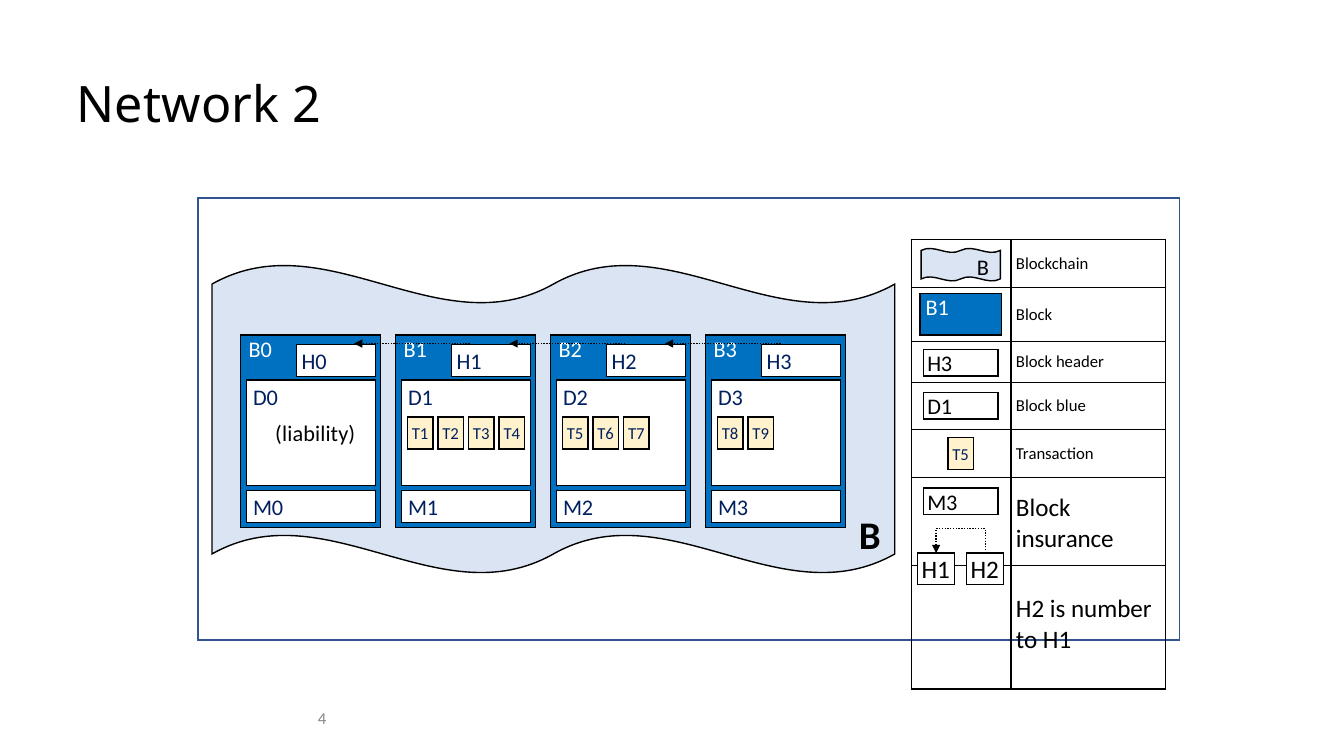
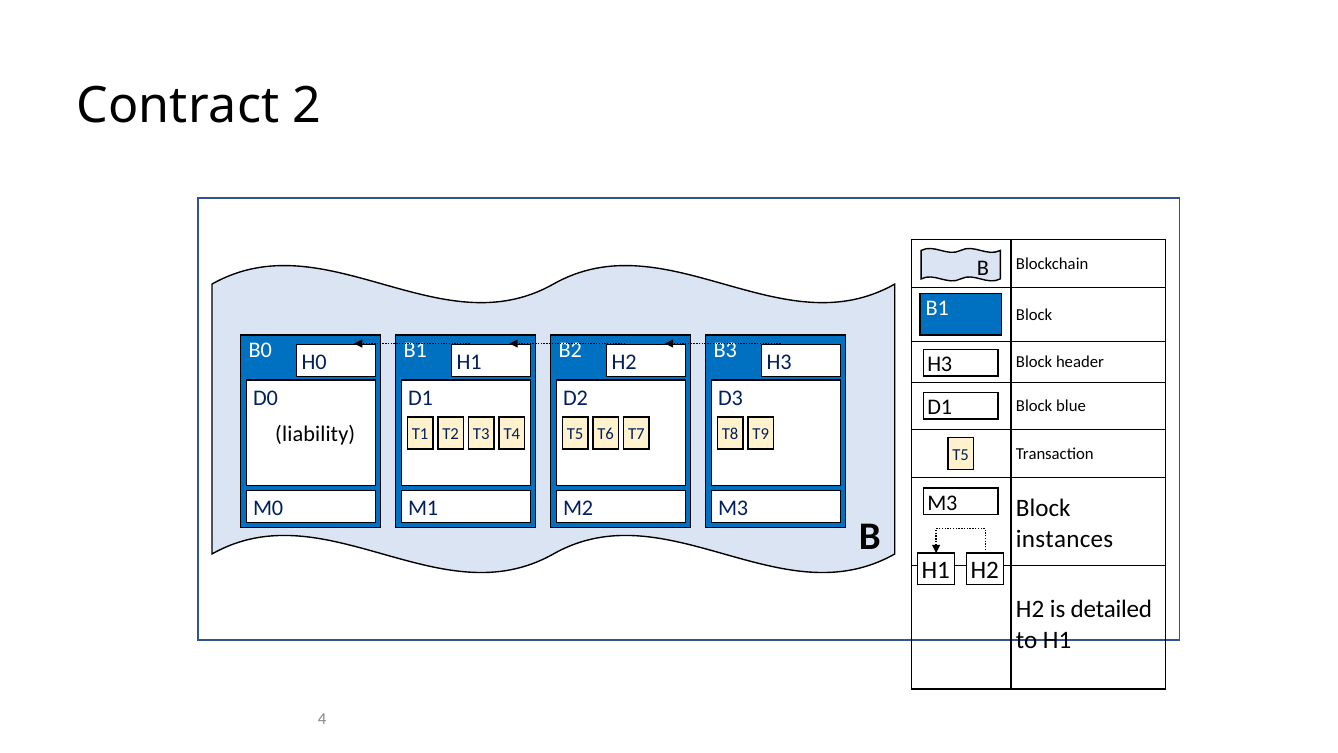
Network: Network -> Contract (178, 106)
insurance: insurance -> instances (1065, 539)
number: number -> detailed (1111, 609)
